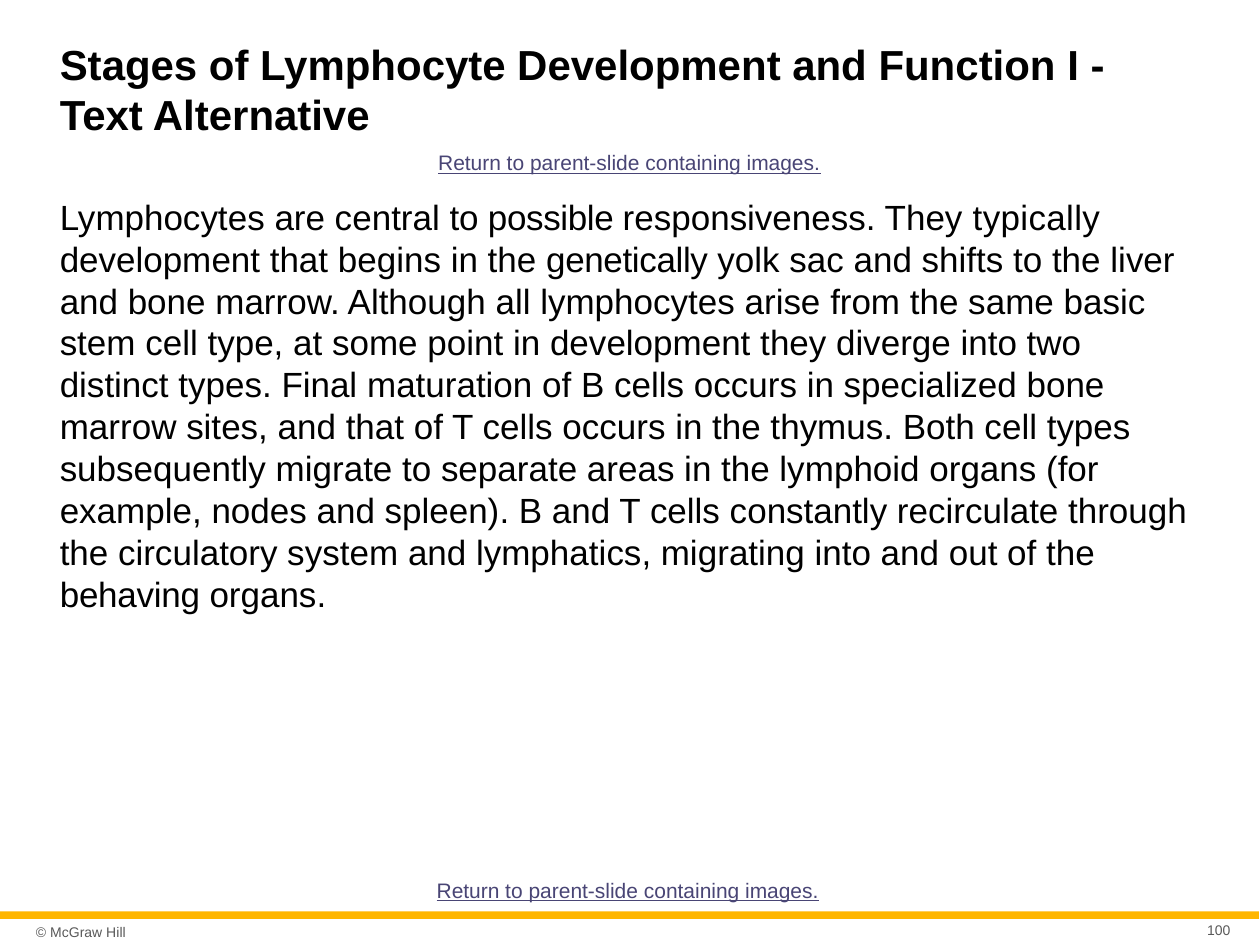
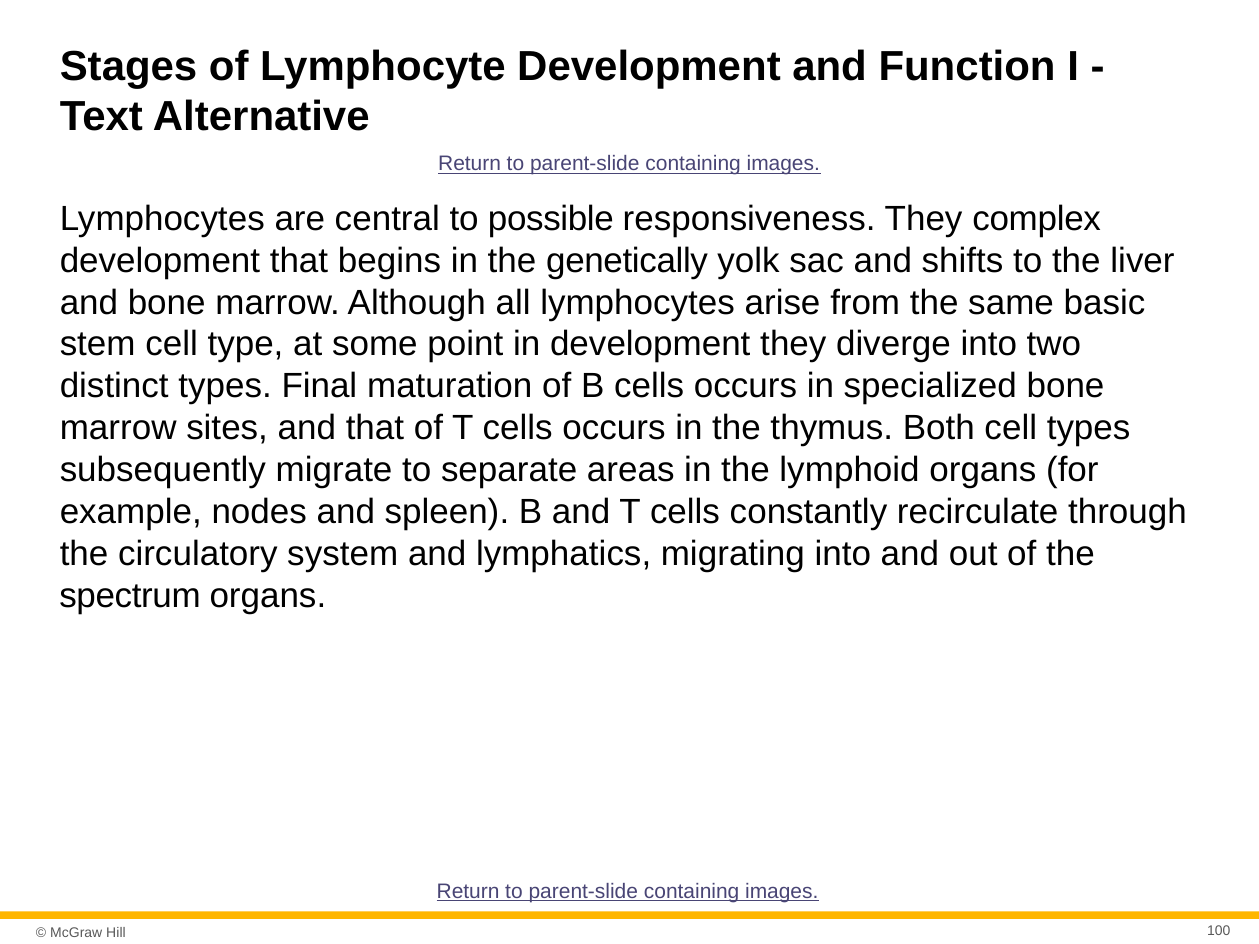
typically: typically -> complex (1037, 219)
behaving: behaving -> spectrum (130, 596)
